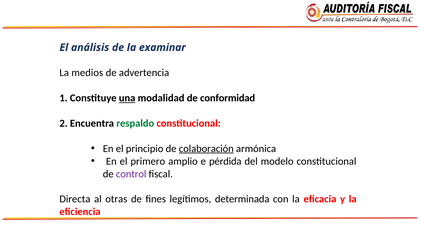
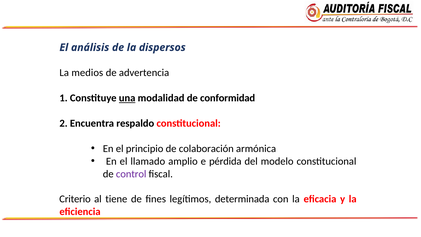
examinar: examinar -> dispersos (162, 47)
respaldo colour: green -> black (135, 123)
colaboración underline: present -> none (206, 148)
primero: primero -> llamado (148, 161)
Directa: Directa -> Criterio (75, 199)
otras: otras -> tiene (116, 199)
